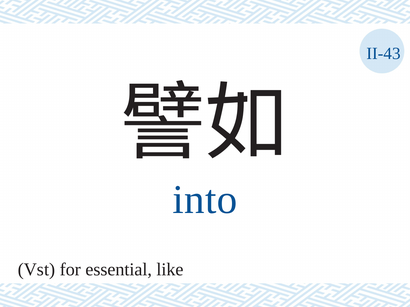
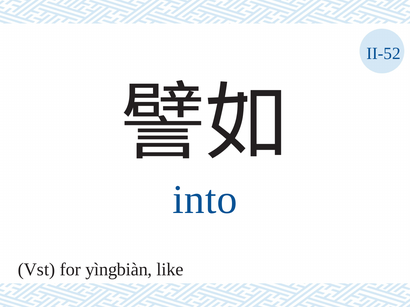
II-43: II-43 -> II-52 (384, 54)
essential: essential -> yìngbiàn (119, 270)
